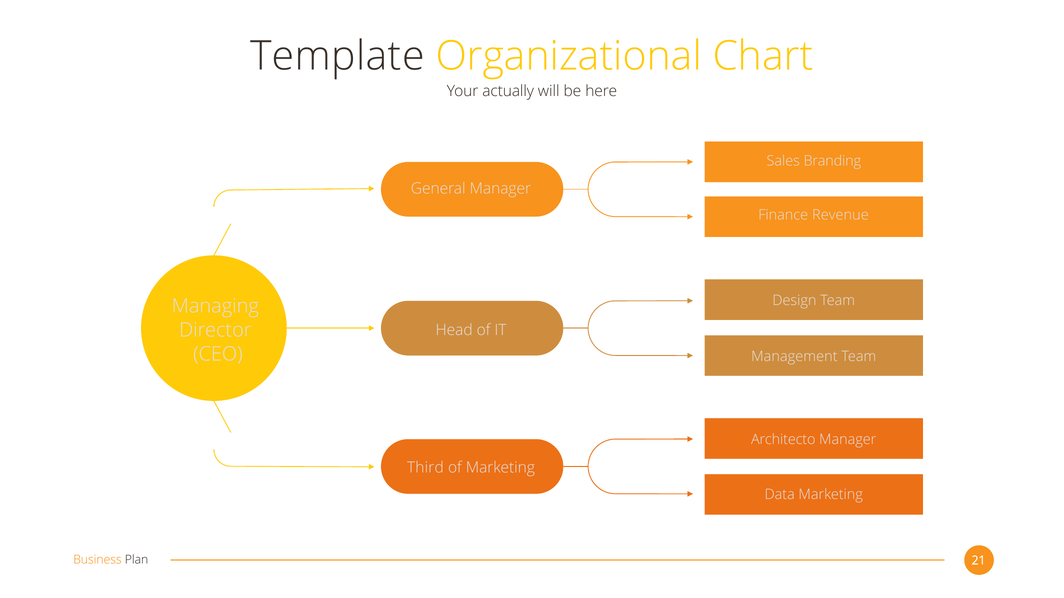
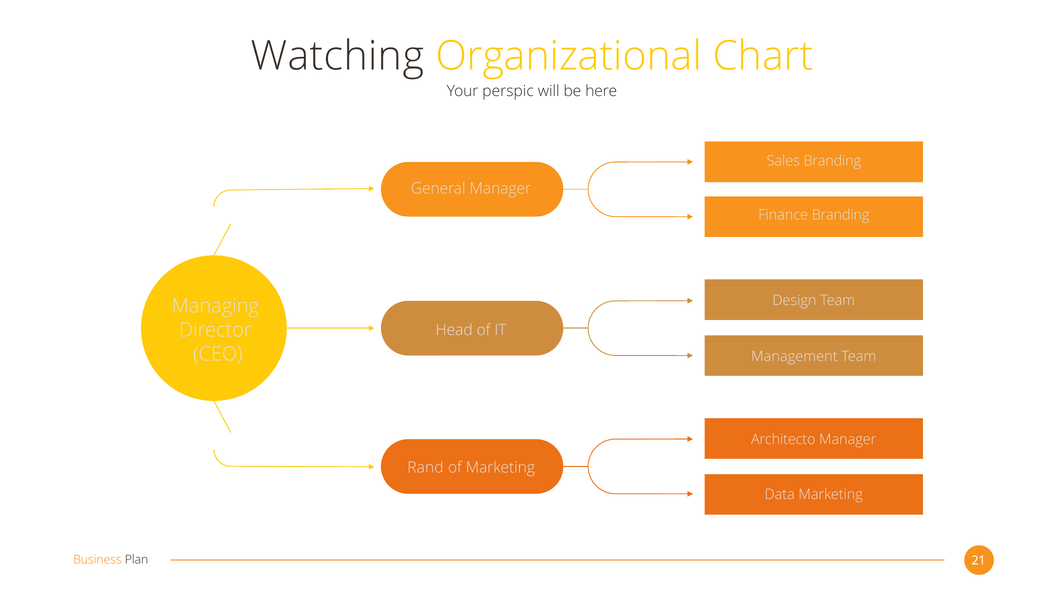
Template: Template -> Watching (337, 56)
actually: actually -> perspic (508, 91)
Finance Revenue: Revenue -> Branding (841, 215)
Third: Third -> Rand (425, 468)
